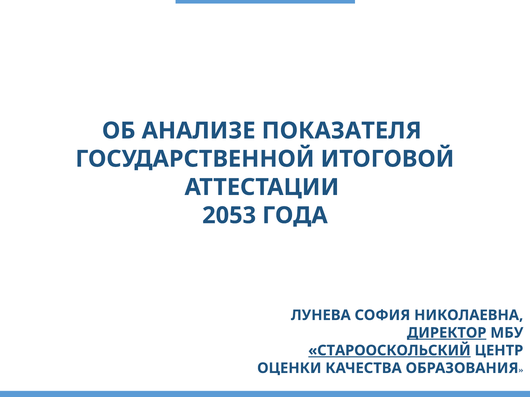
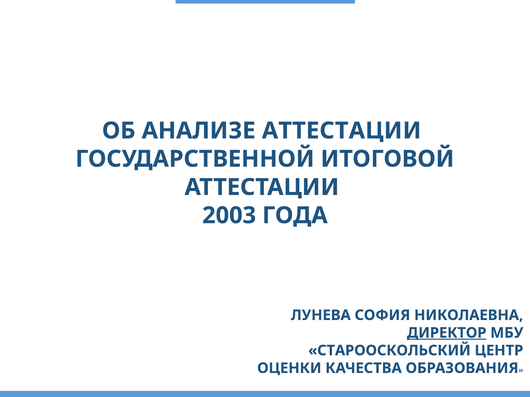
АНАЛИЗЕ ПОКАЗАТЕЛЯ: ПОКАЗАТЕЛЯ -> АТТЕСТАЦИИ (342, 131)
2053: 2053 -> 2003 (229, 216)
СТАРООСКОЛЬСКИЙ underline: present -> none (389, 351)
